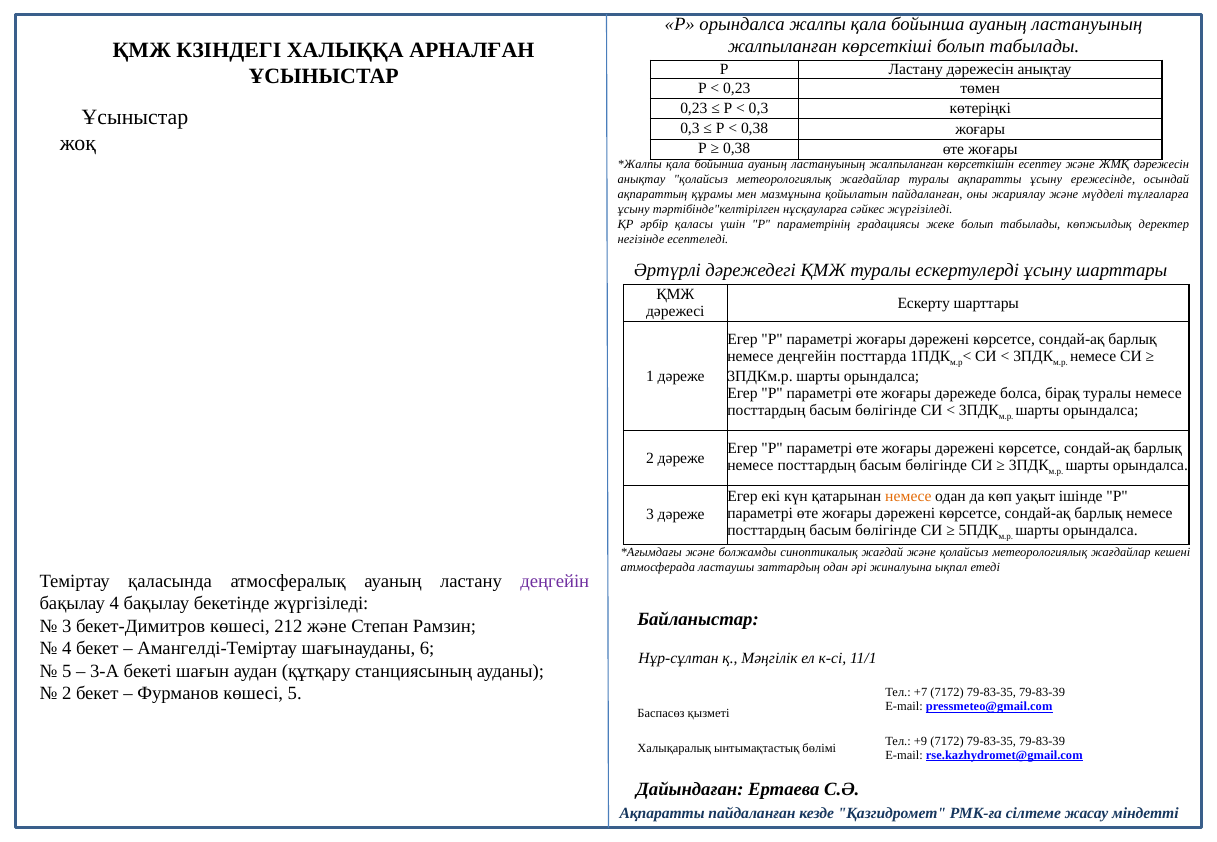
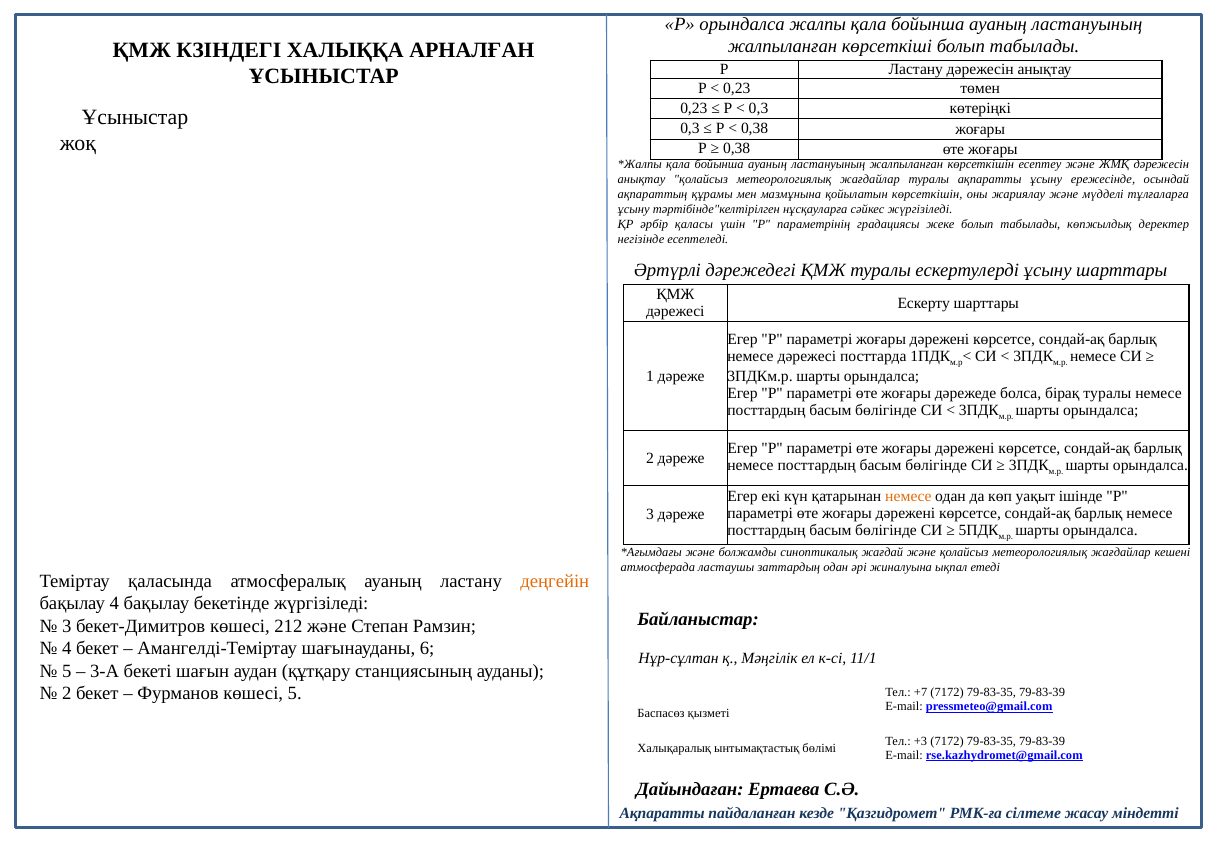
қойылатын пайдаланған: пайдаланған -> көрсеткішін (927, 195)
немесе деңгейін: деңгейін -> дәрежесі (807, 357)
деңгейін colour: purple -> orange (555, 582)
+9: +9 -> +3 (921, 742)
